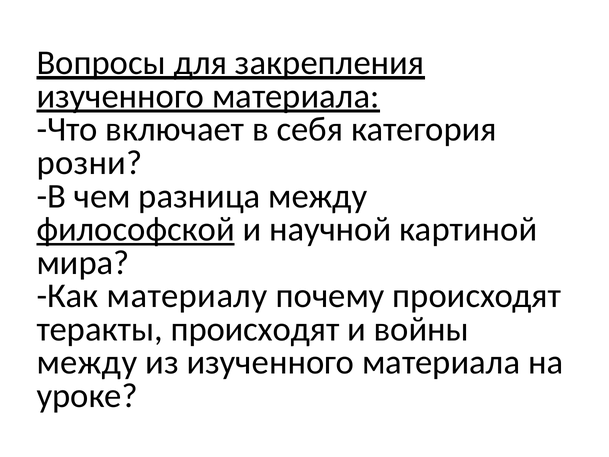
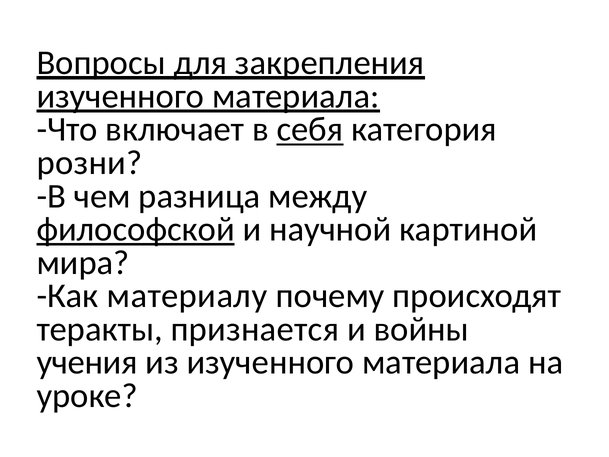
себя underline: none -> present (310, 129)
теракты происходят: происходят -> признается (255, 329)
между: между -> учения (87, 362)
